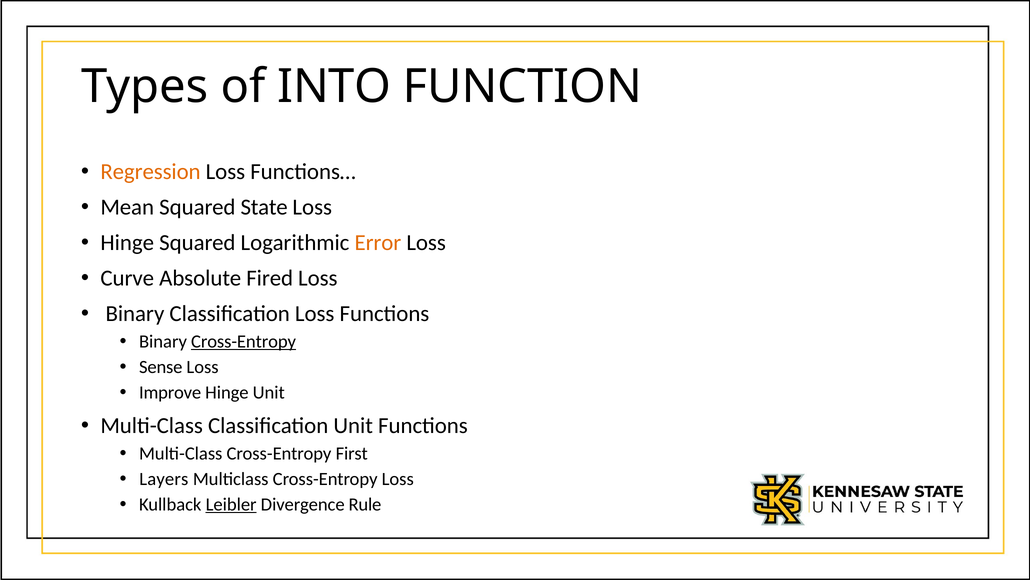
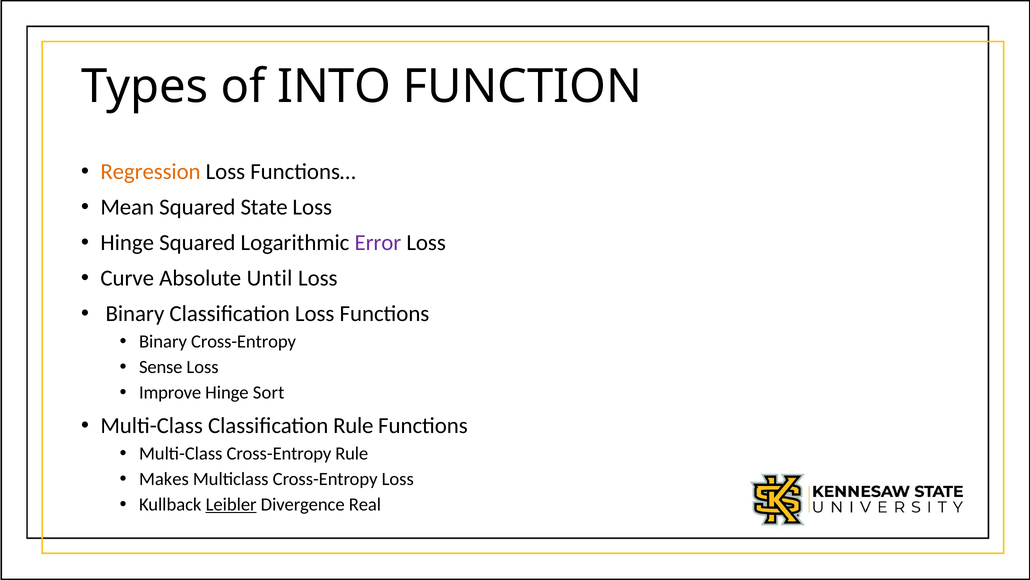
Error colour: orange -> purple (378, 242)
Fired: Fired -> Until (270, 278)
Cross-Entropy underline: present -> none (244, 341)
Hinge Unit: Unit -> Sort (269, 392)
Classification Unit: Unit -> Rule (353, 425)
Cross-Entropy First: First -> Rule (352, 453)
Layers: Layers -> Makes (164, 478)
Rule: Rule -> Real (365, 504)
